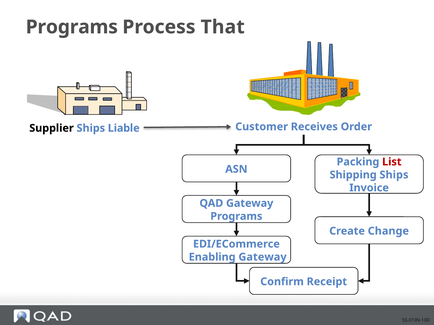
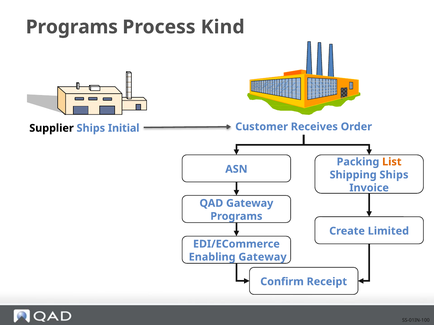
That: That -> Kind (223, 27)
Liable: Liable -> Initial (124, 128)
List colour: red -> orange (392, 162)
Change: Change -> Limited (388, 231)
